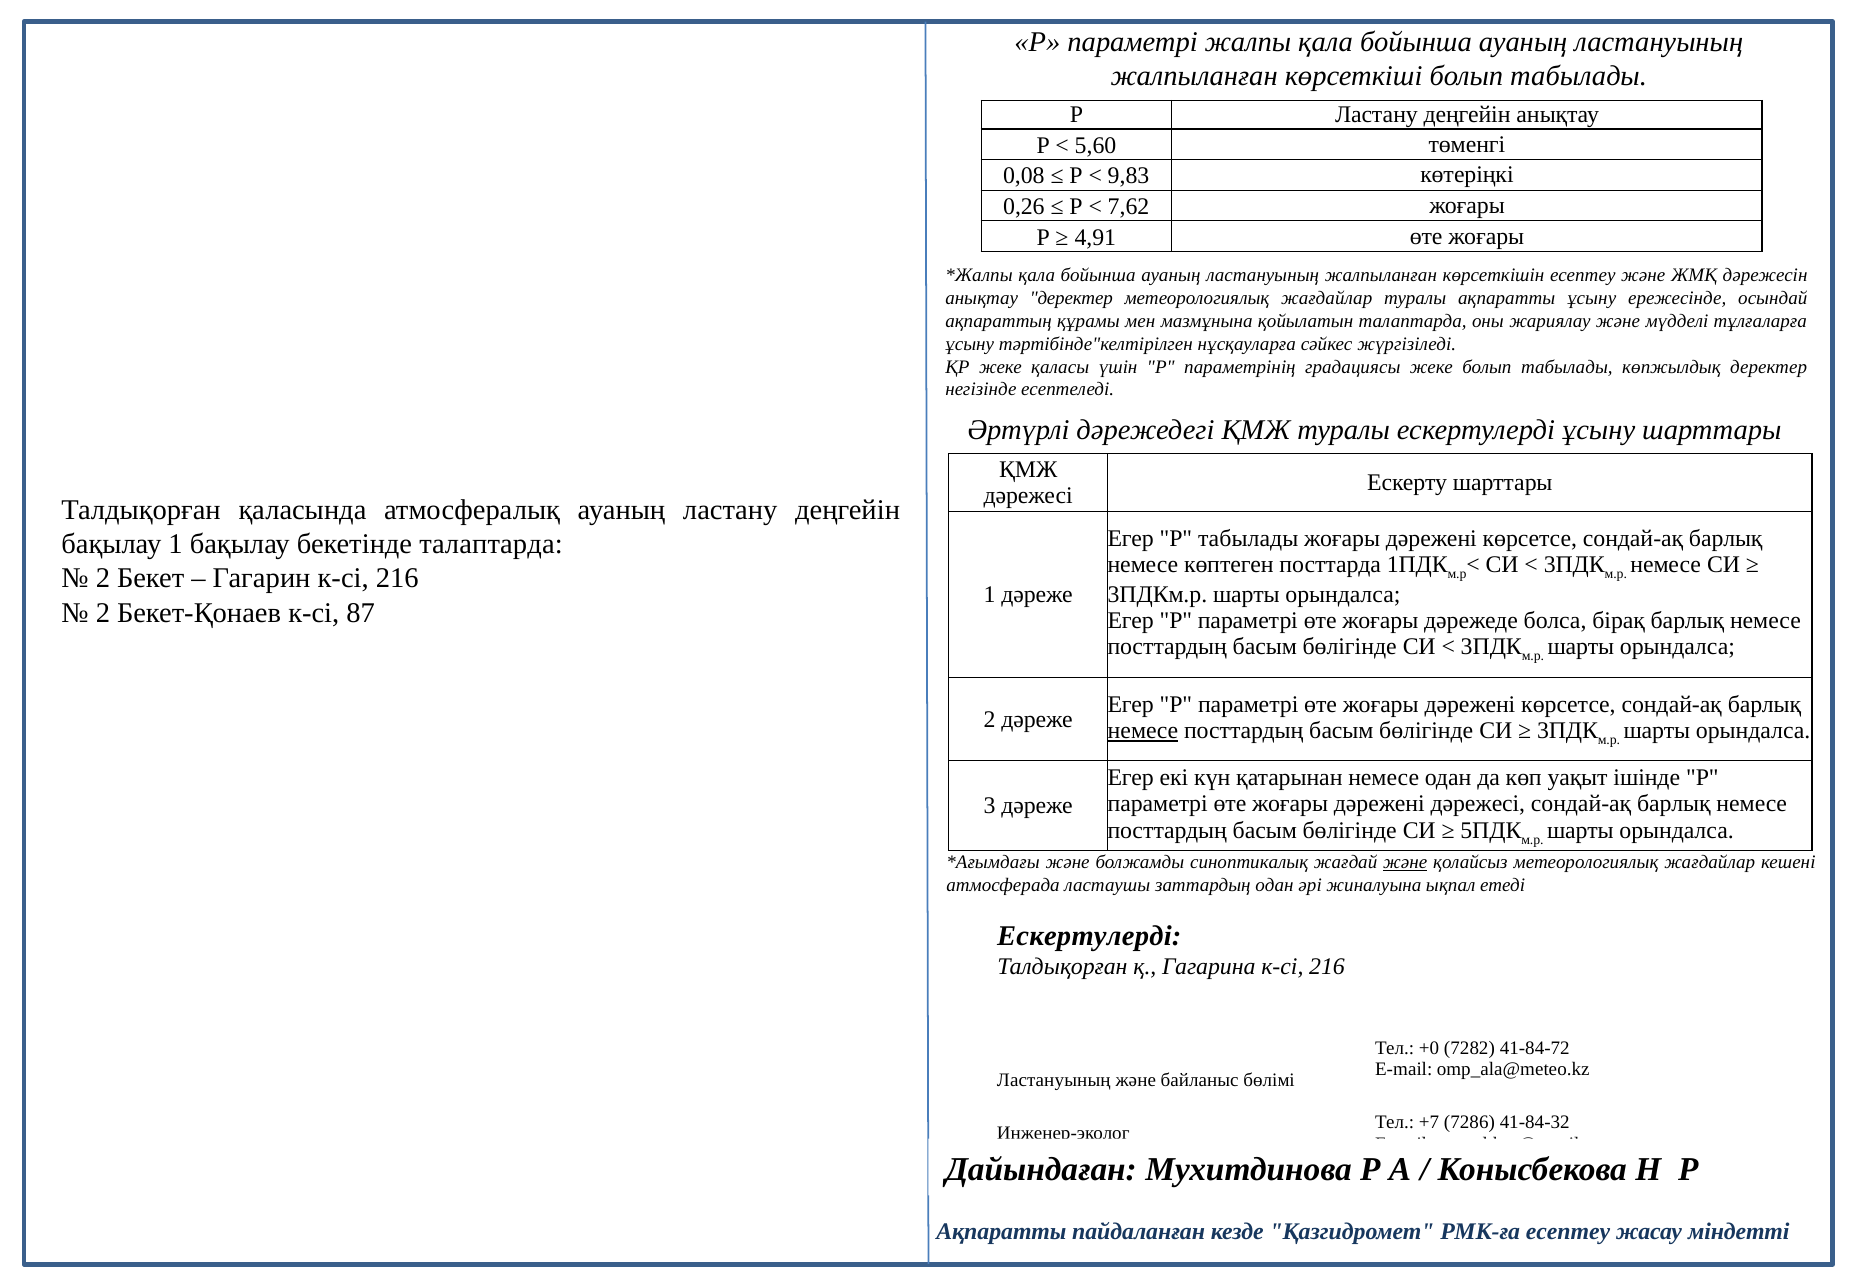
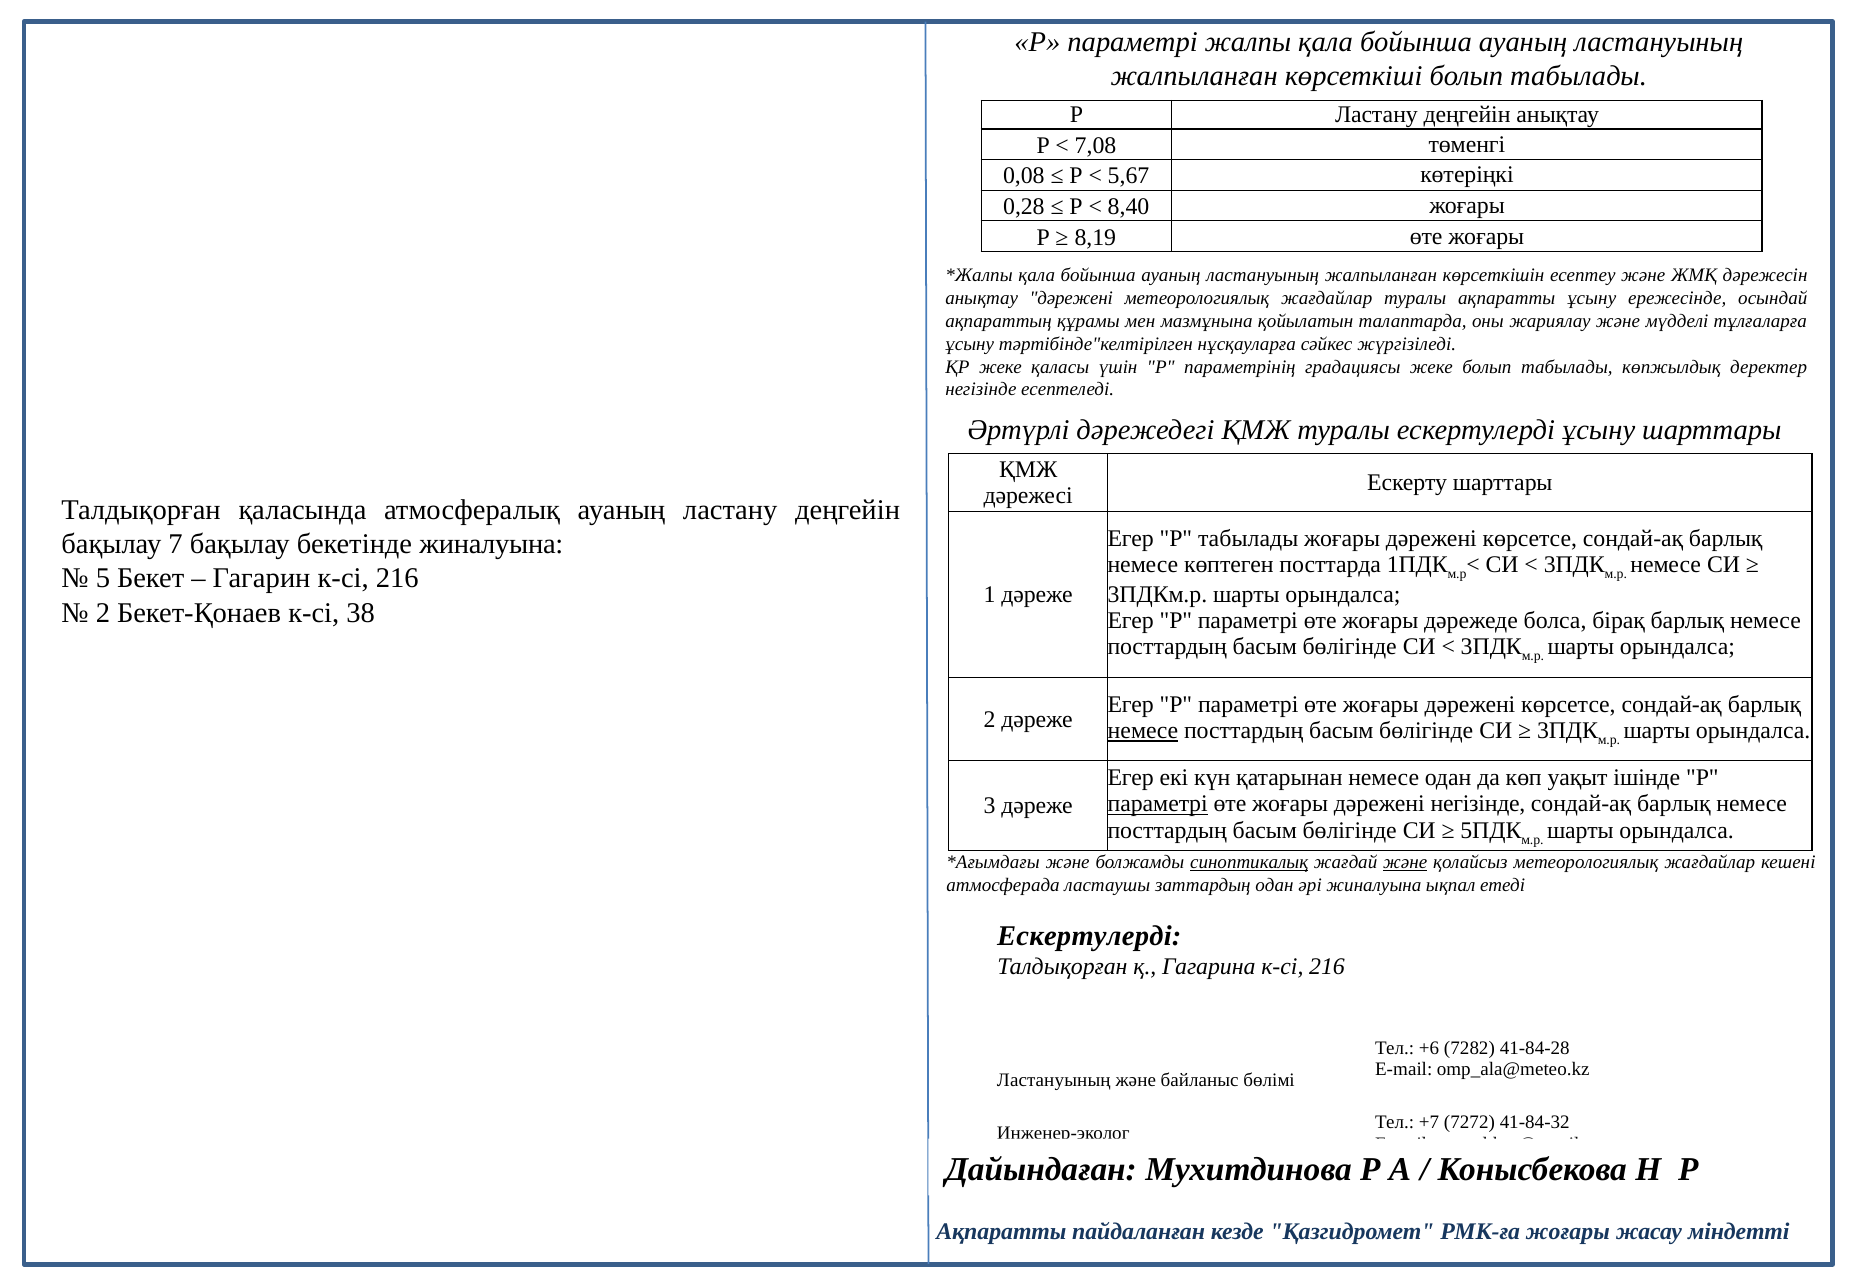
5,60: 5,60 -> 7,08 (1096, 145)
9,83: 9,83 -> 5,67 (1129, 176)
0,26: 0,26 -> 0,28 (1024, 207)
7,62: 7,62 -> 8,40 (1129, 207)
4,91: 4,91 -> 8,19 (1095, 237)
анықтау деректер: деректер -> дәрежені (1071, 298)
бақылау 1: 1 -> 7 (176, 544)
бекетінде талаптарда: талаптарда -> жиналуына (491, 544)
2: 2 -> 5 (103, 578)
87: 87 -> 38 (361, 612)
параметрі underline: none -> present (1158, 804)
дәрежені дәрежесі: дәрежесі -> негізінде (1478, 804)
синоптикалық underline: none -> present (1249, 862)
+0: +0 -> +6 (1429, 1048)
41-84-72: 41-84-72 -> 41-84-28 (1535, 1048)
7286: 7286 -> 7272 (1469, 1122)
РМК-ға есептеу: есептеу -> жоғары (1568, 1232)
